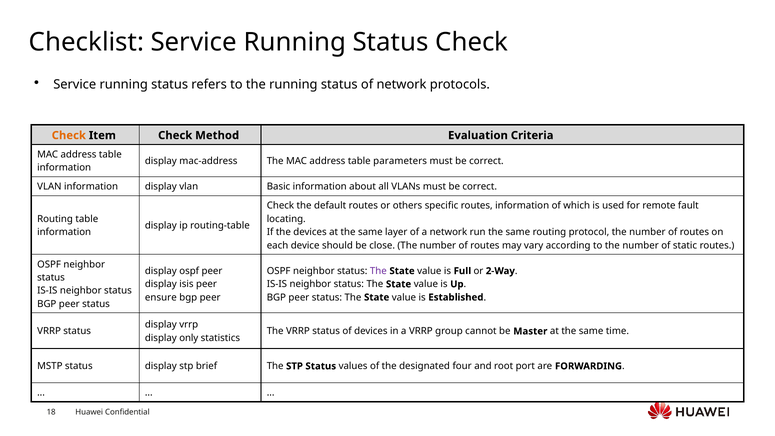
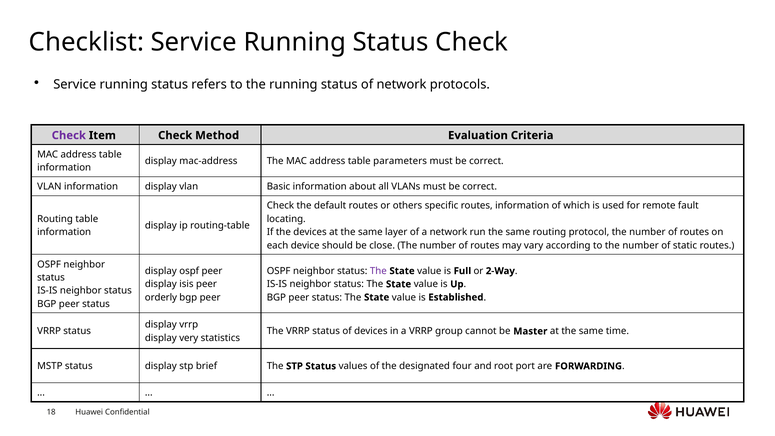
Check colour: orange -> purple (69, 135)
ensure: ensure -> orderly (161, 297)
only: only -> very (189, 338)
